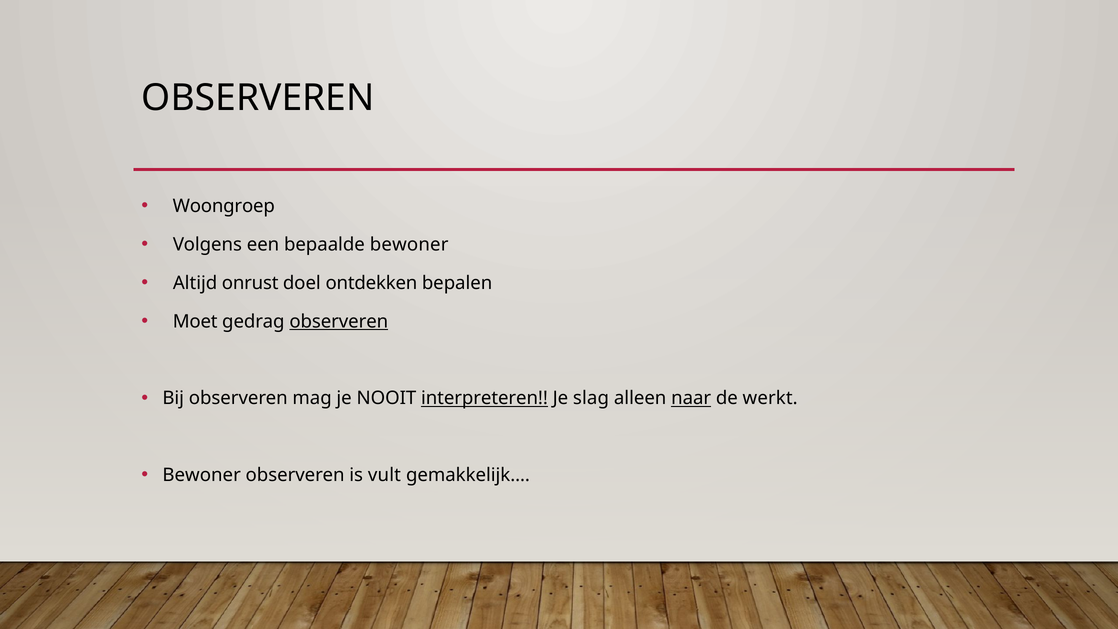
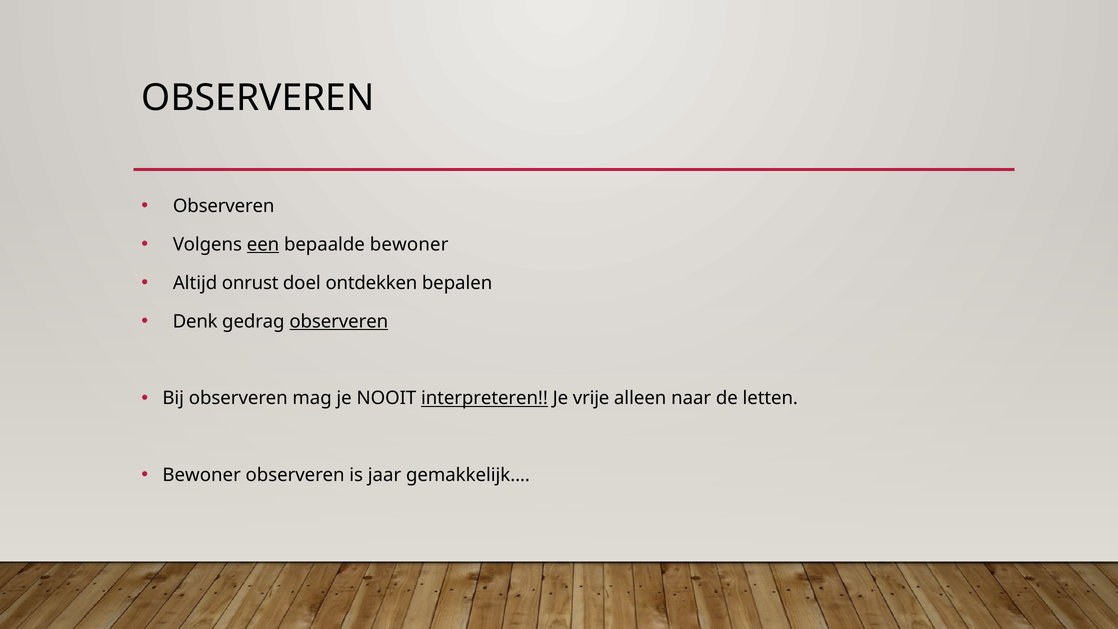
Woongroep: Woongroep -> Observeren (224, 206)
een underline: none -> present (263, 244)
Moet: Moet -> Denk (195, 321)
slag: slag -> vrije (591, 398)
naar underline: present -> none (691, 398)
werkt: werkt -> letten (770, 398)
vult: vult -> jaar (385, 475)
